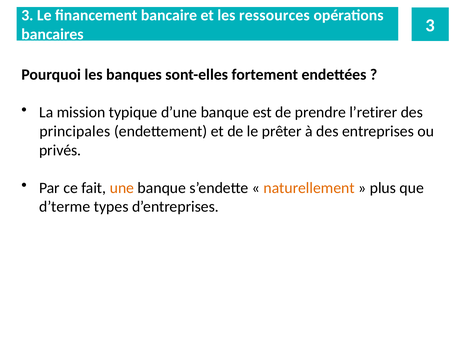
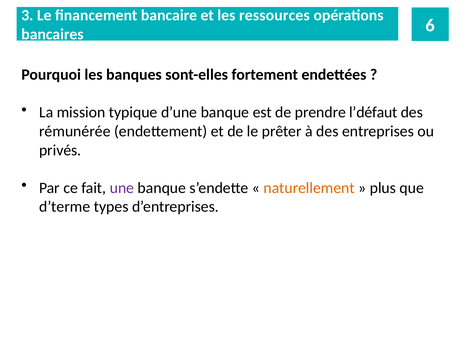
bancaires 3: 3 -> 6 (430, 25)
l’retirer: l’retirer -> l’défaut (373, 112)
principales: principales -> rémunérée (75, 131)
une colour: orange -> purple (122, 188)
